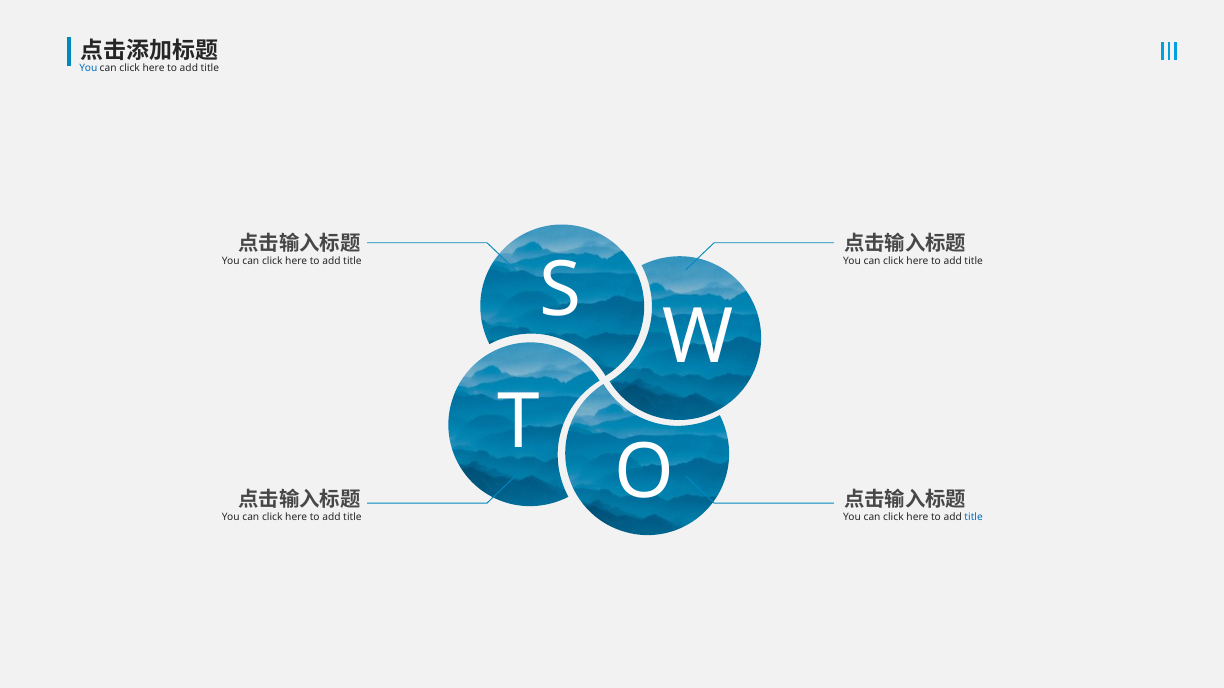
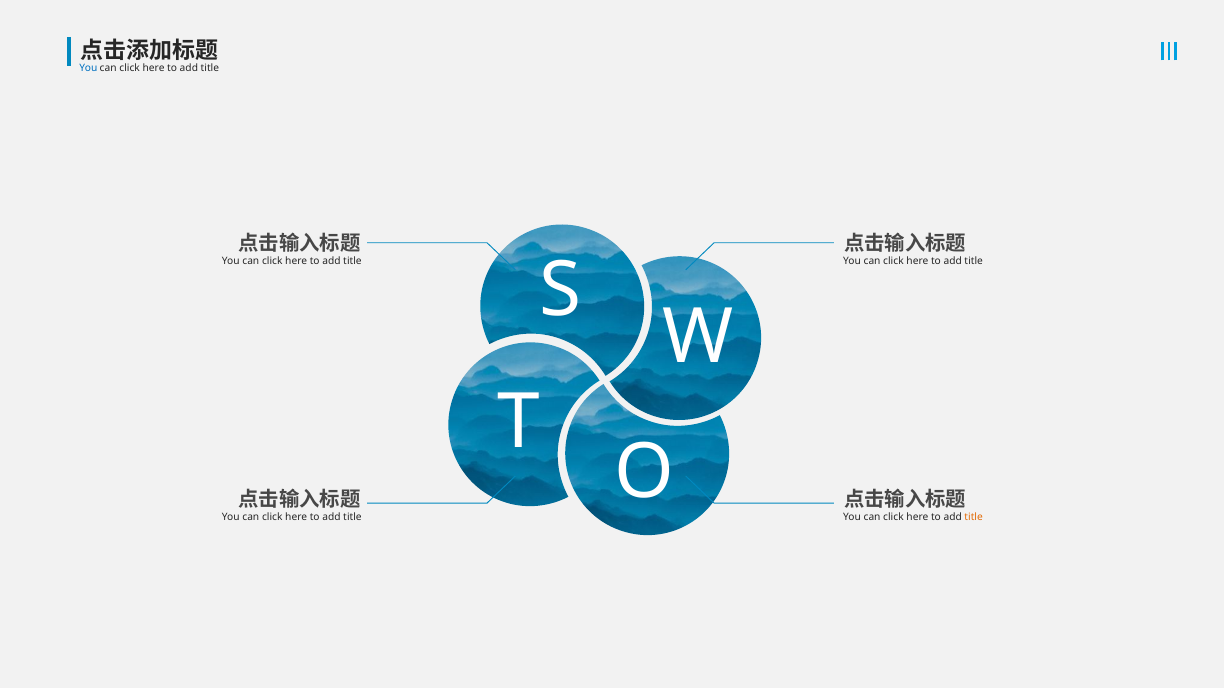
title colour: blue -> orange (974, 517)
